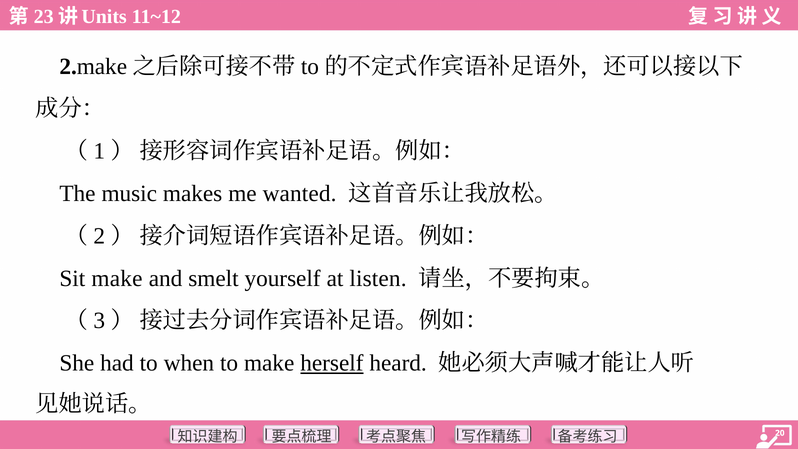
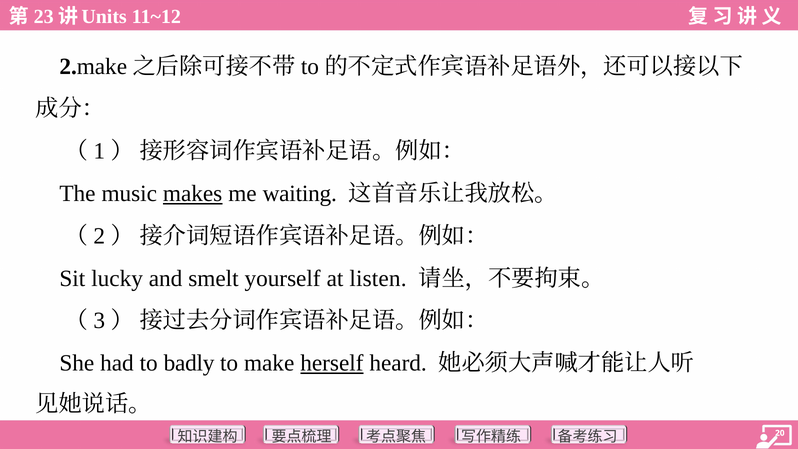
makes underline: none -> present (193, 193)
wanted: wanted -> waiting (300, 193)
Sit make: make -> lucky (117, 278)
when: when -> badly (189, 363)
